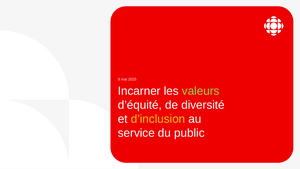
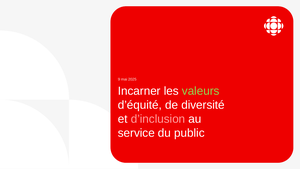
d’inclusion colour: yellow -> pink (158, 119)
